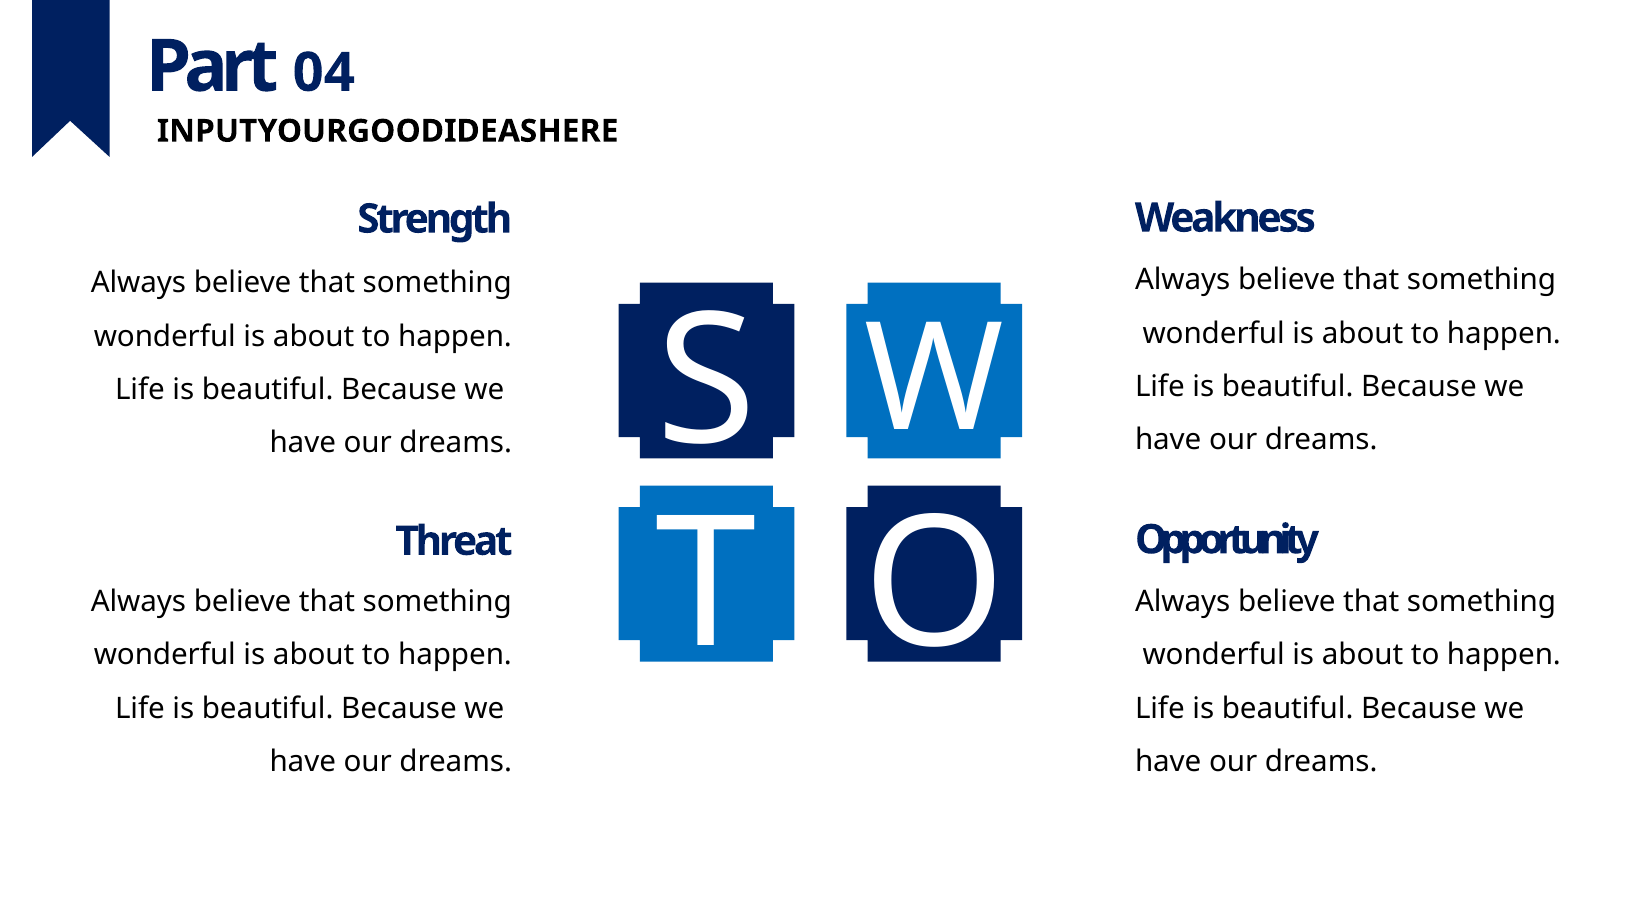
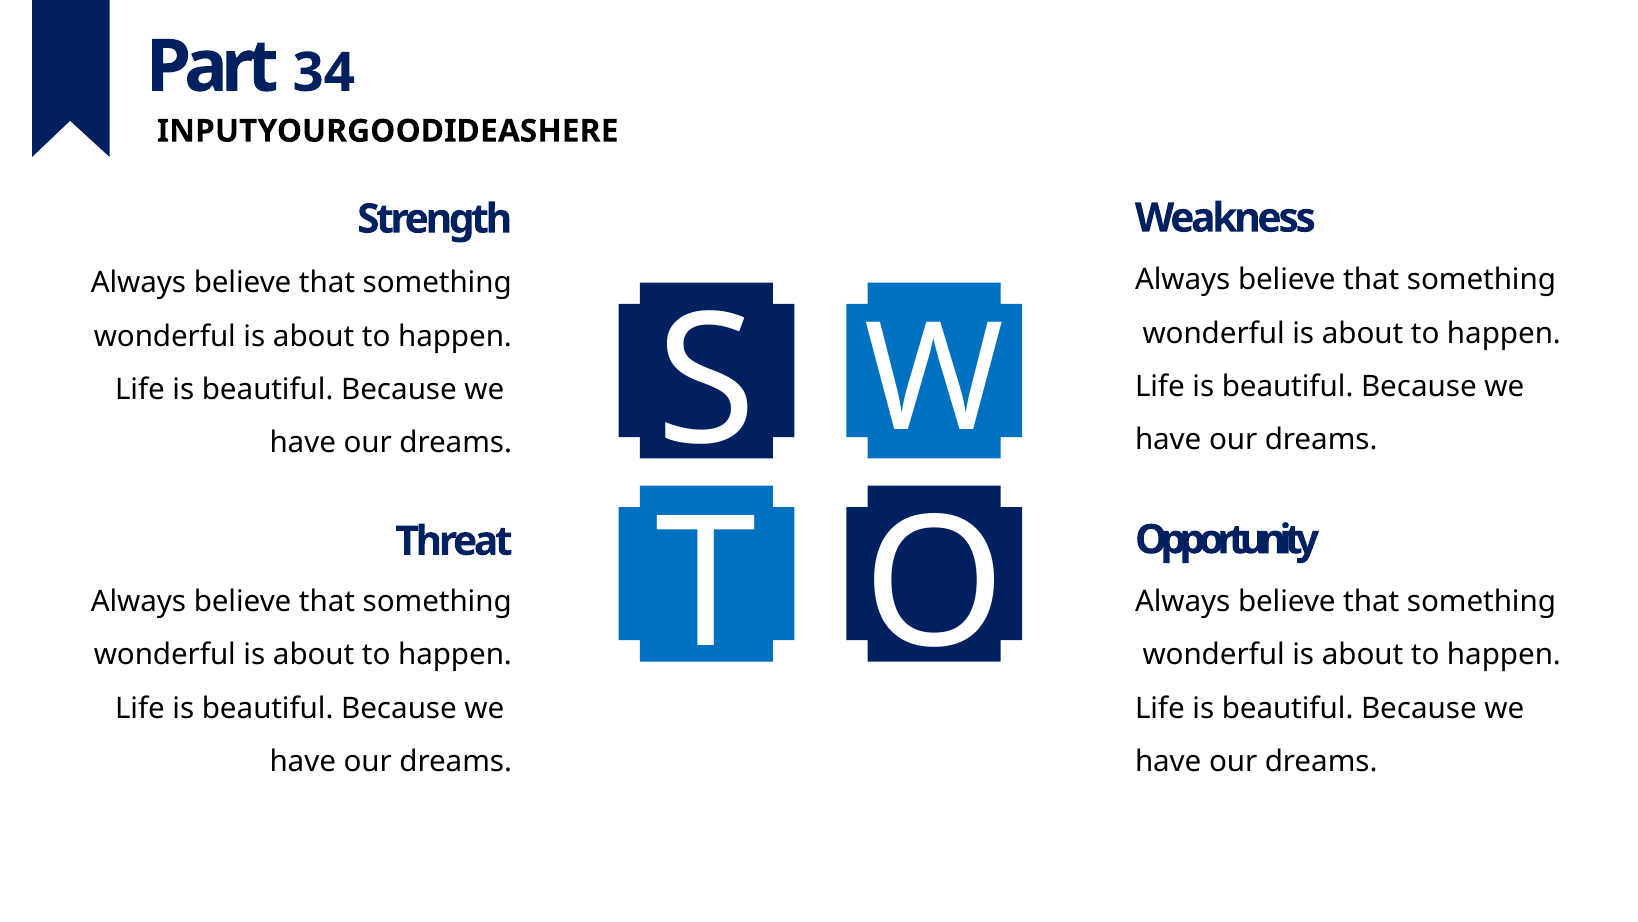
04: 04 -> 34 (324, 73)
